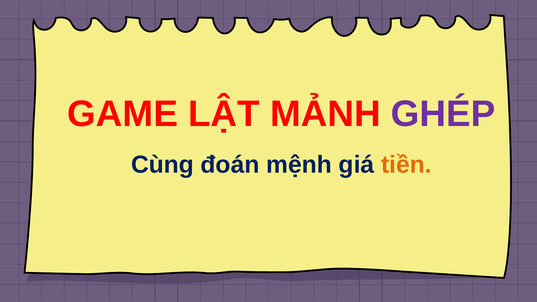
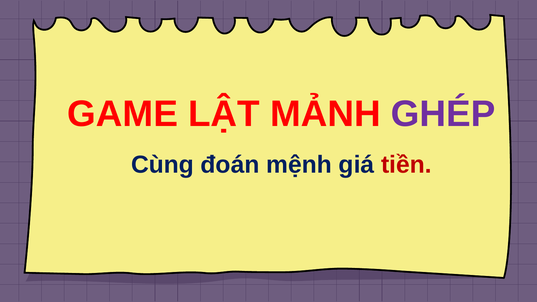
tiền colour: orange -> red (406, 165)
